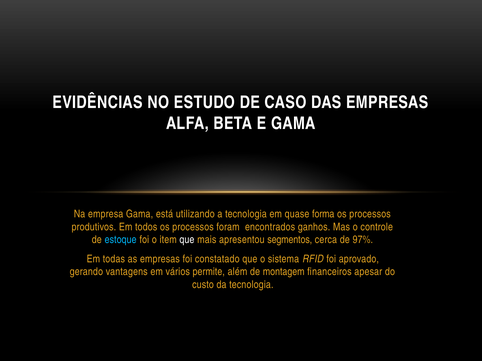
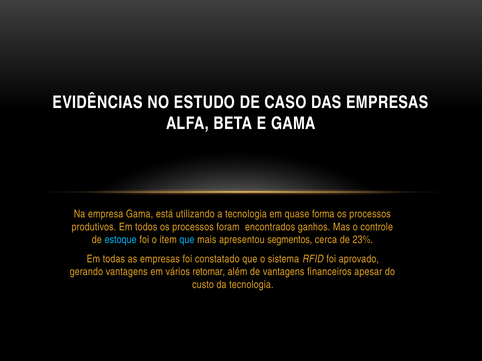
que colour: white -> light blue (187, 240)
97%: 97% -> 23% (363, 240)
permite: permite -> retornar (209, 272)
de montagem: montagem -> vantagens (284, 272)
